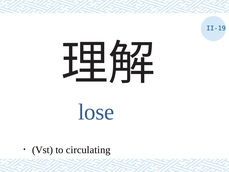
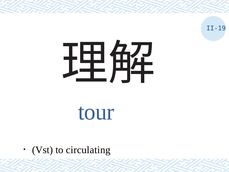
lose: lose -> tour (96, 112)
